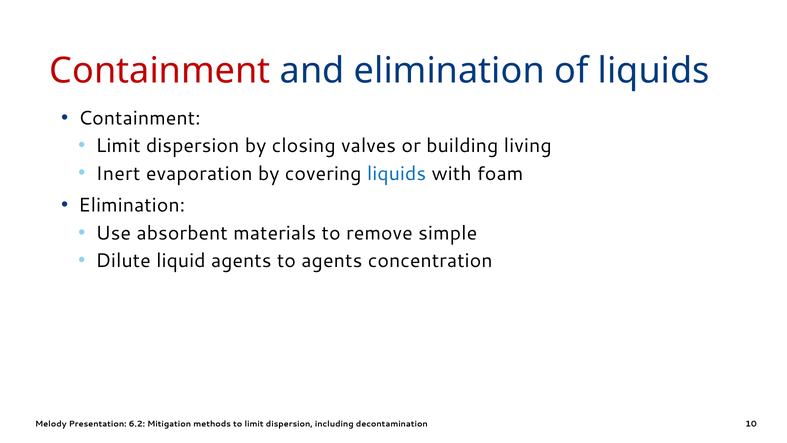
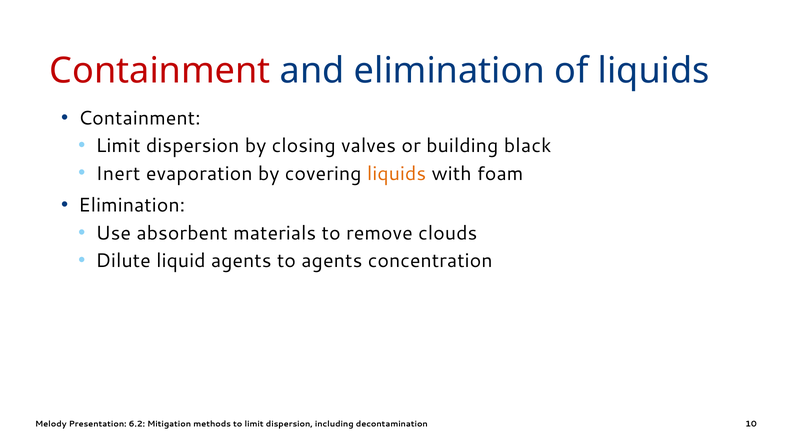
living: living -> black (528, 146)
liquids colour: blue -> orange (397, 173)
simple: simple -> clouds (448, 233)
